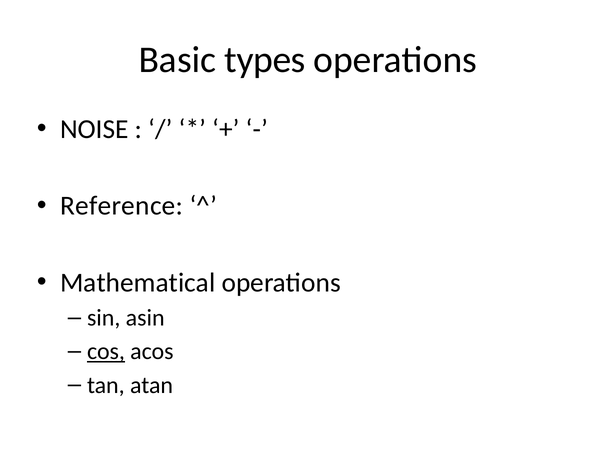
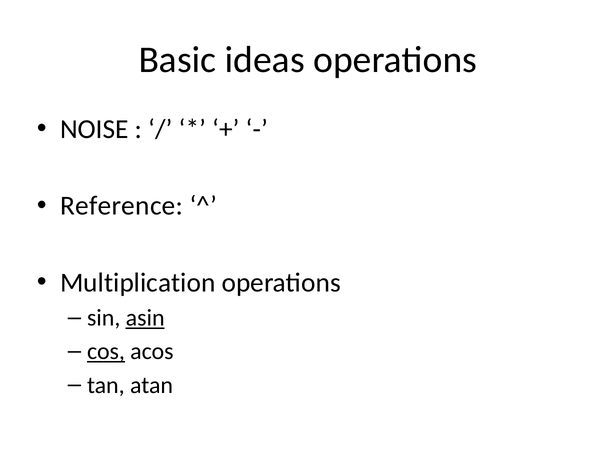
types: types -> ideas (265, 60)
Mathematical: Mathematical -> Multiplication (138, 283)
asin underline: none -> present (145, 318)
